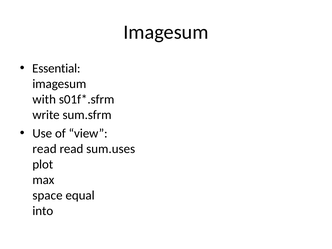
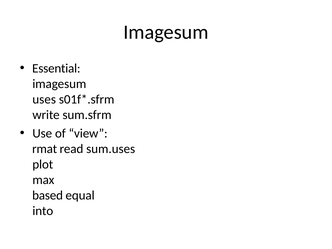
with: with -> uses (44, 99)
read: read -> rmat (45, 149)
space: space -> based (48, 195)
